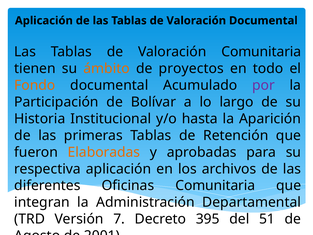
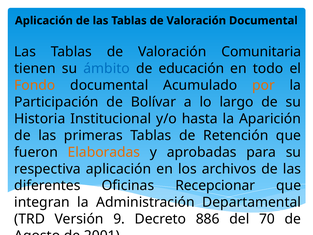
ámbito colour: orange -> blue (107, 69)
proyectos: proyectos -> educación (191, 69)
por colour: purple -> orange (263, 85)
Oficinas Comunitaria: Comunitaria -> Recepcionar (215, 185)
7: 7 -> 9 (119, 219)
395: 395 -> 886 (208, 219)
51: 51 -> 70 (267, 219)
